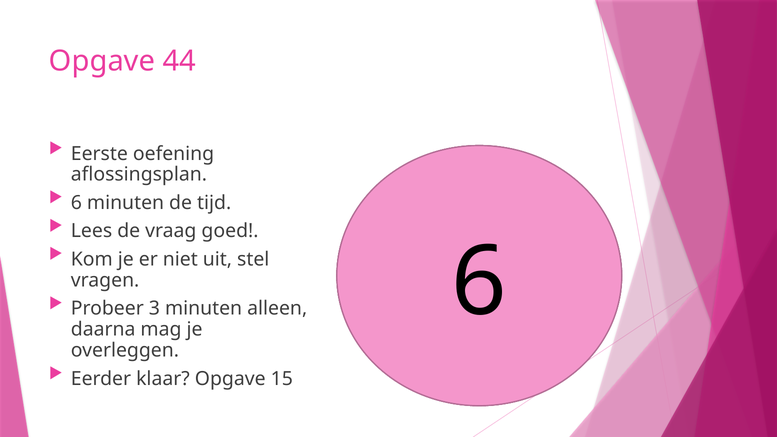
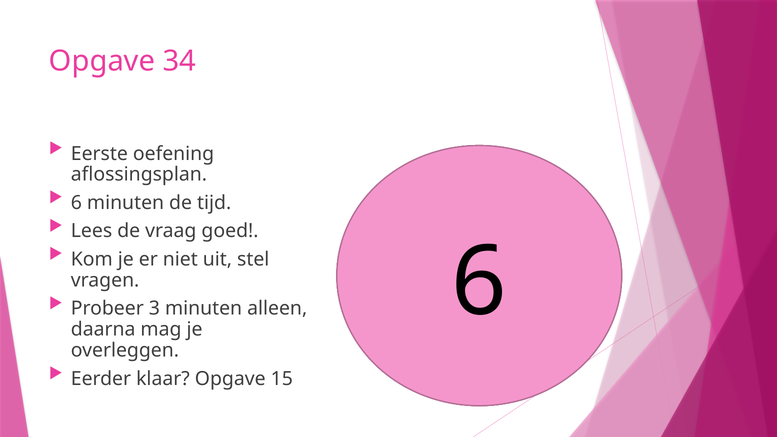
44: 44 -> 34 (179, 61)
